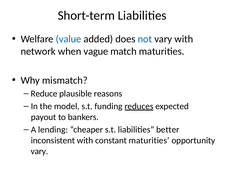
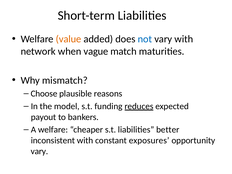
value colour: blue -> orange (69, 39)
Reduce: Reduce -> Choose (44, 94)
A lending: lending -> welfare (53, 130)
constant maturities: maturities -> exposures (149, 140)
